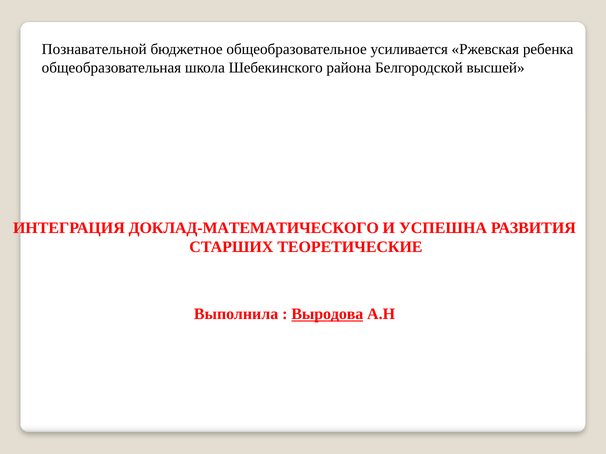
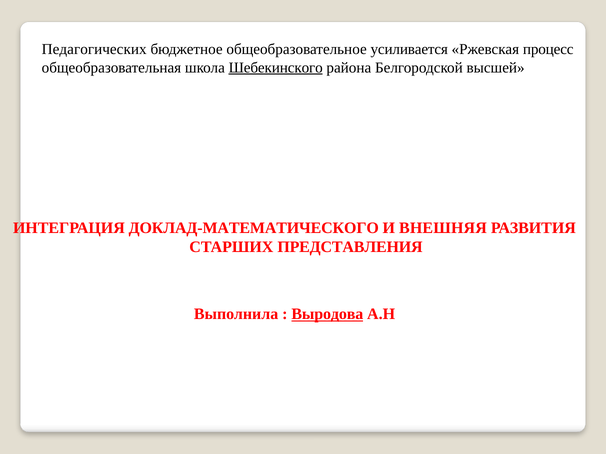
Познавательной: Познавательной -> Педагогических (94, 49)
ребенка: ребенка -> процесс (548, 49)
Шебекинского underline: none -> present (276, 68)
УСПЕШНА: УСПЕШНА -> ВНЕШНЯЯ (443, 228)
ТЕОРЕТИЧЕСКИЕ: ТЕОРЕТИЧЕСКИЕ -> ПРЕДСТАВЛЕНИЯ (350, 247)
